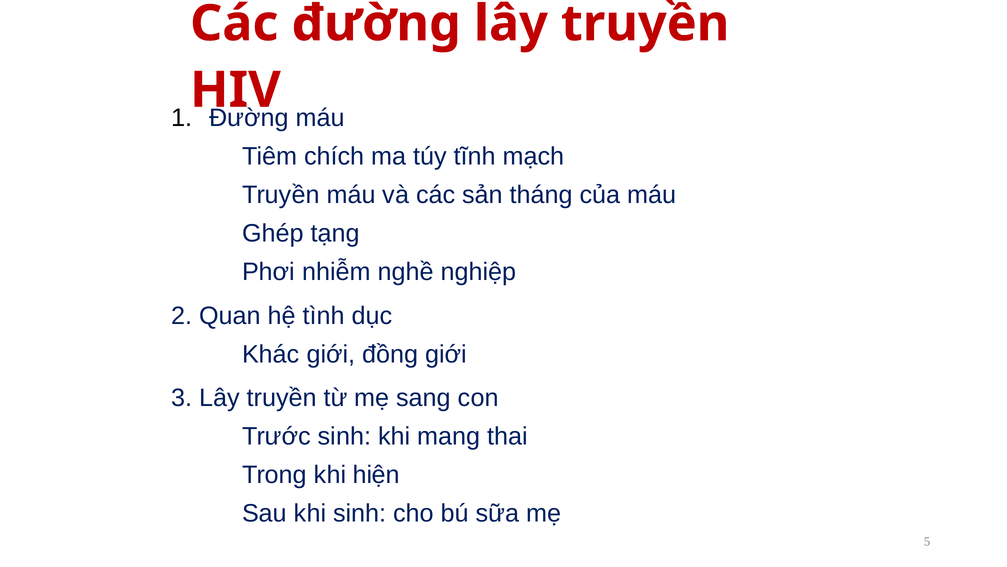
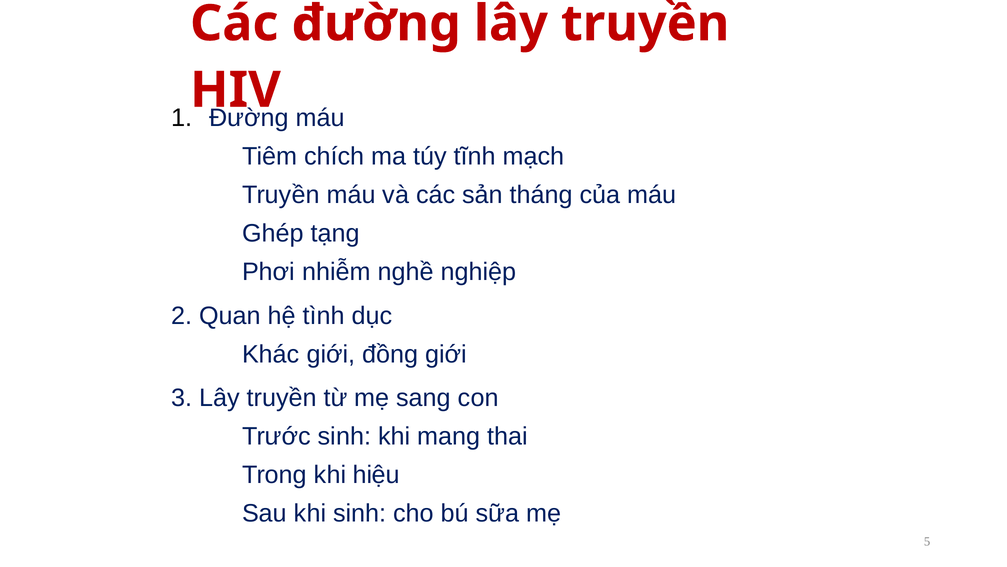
hiện: hiện -> hiệu (376, 475)
